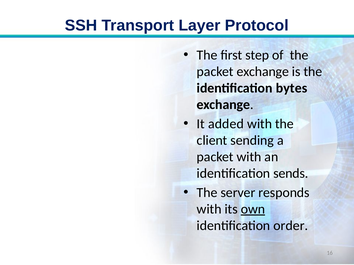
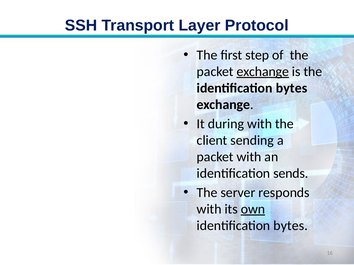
exchange underline: none -> present (263, 72)
added: added -> during (226, 124)
order: order -> bytes (291, 226)
